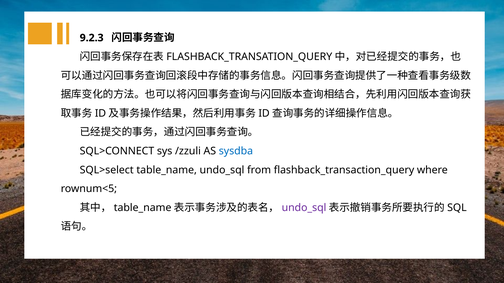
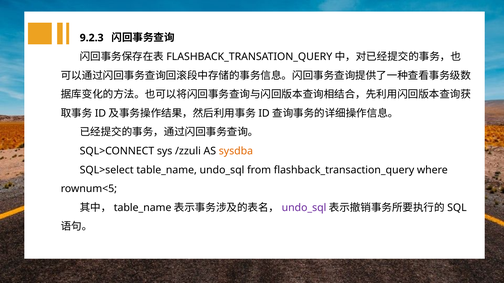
sysdba colour: blue -> orange (236, 151)
